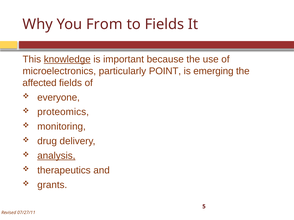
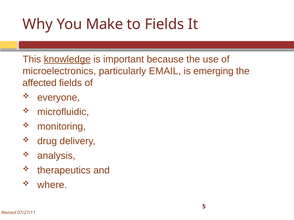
From: From -> Make (105, 24)
POINT: POINT -> EMAIL (165, 71)
proteomics: proteomics -> microfluidic (63, 112)
analysis underline: present -> none (56, 156)
grants: grants -> where (52, 185)
